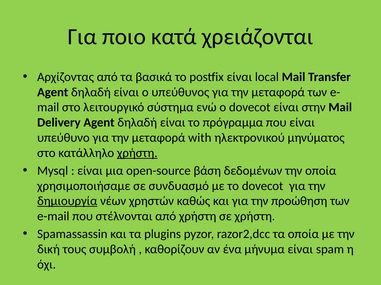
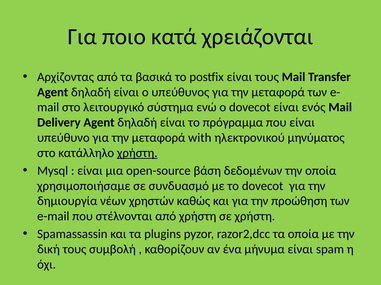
είναι local: local -> τους (267, 77)
στην: στην -> ενός (314, 108)
δημιουργία underline: present -> none (67, 202)
